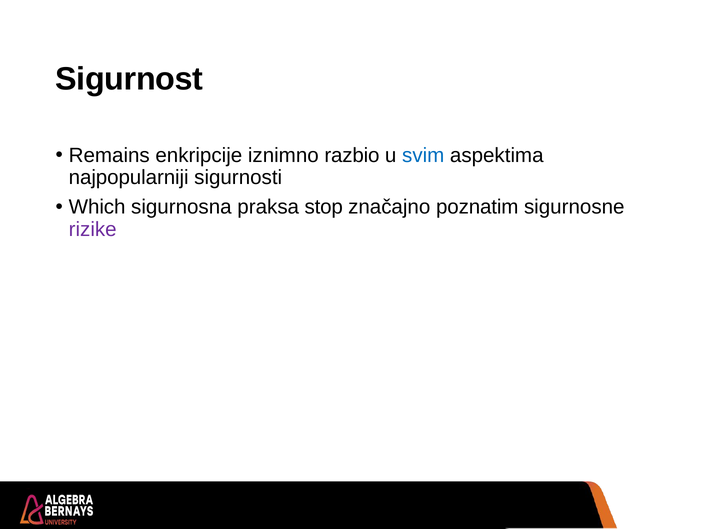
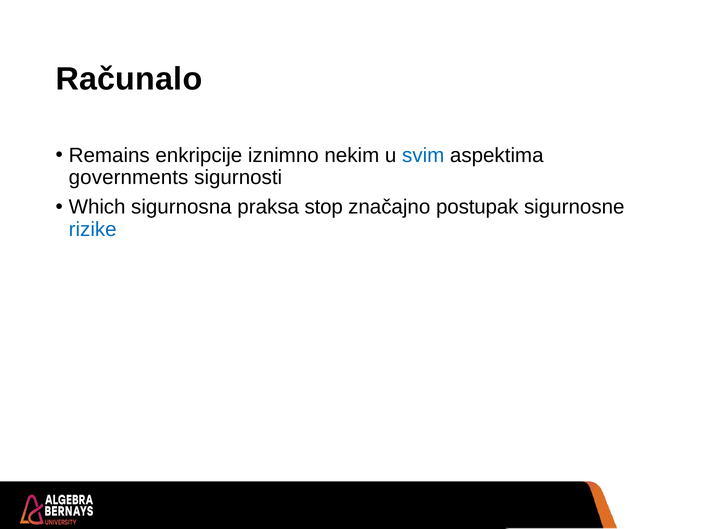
Sigurnost: Sigurnost -> Računalo (129, 79)
razbio: razbio -> nekim (352, 155)
najpopularniji: najpopularniji -> governments (129, 177)
poznatim: poznatim -> postupak (477, 207)
rizike colour: purple -> blue (93, 229)
